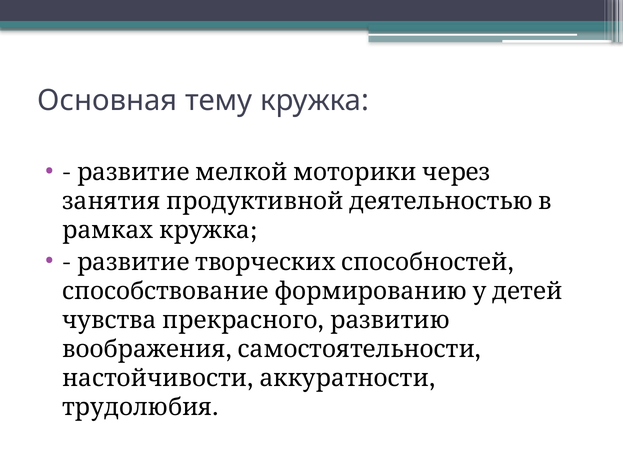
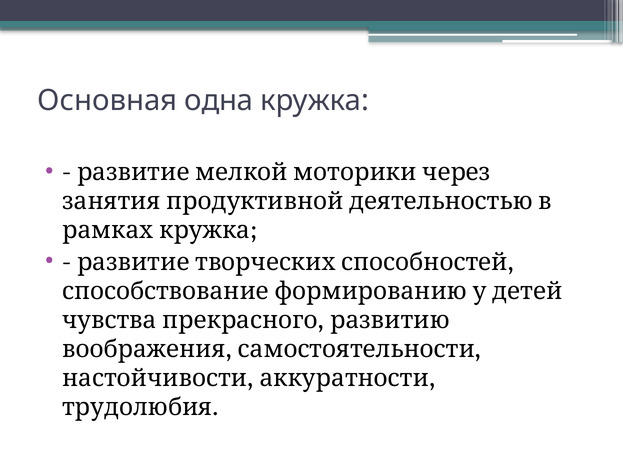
тему: тему -> одна (219, 101)
